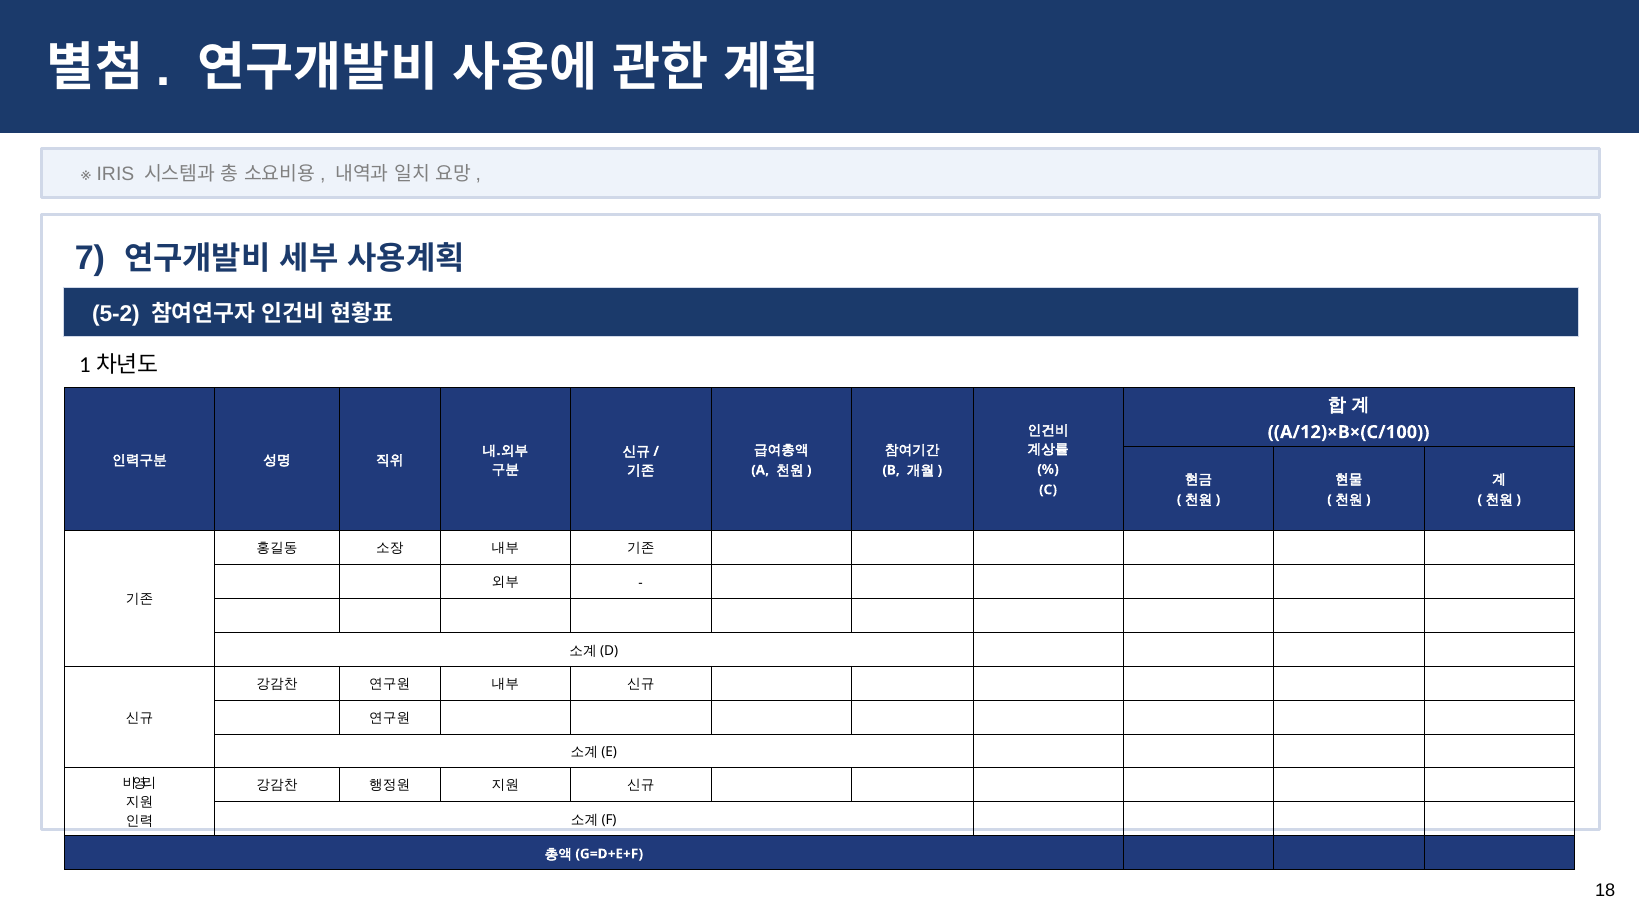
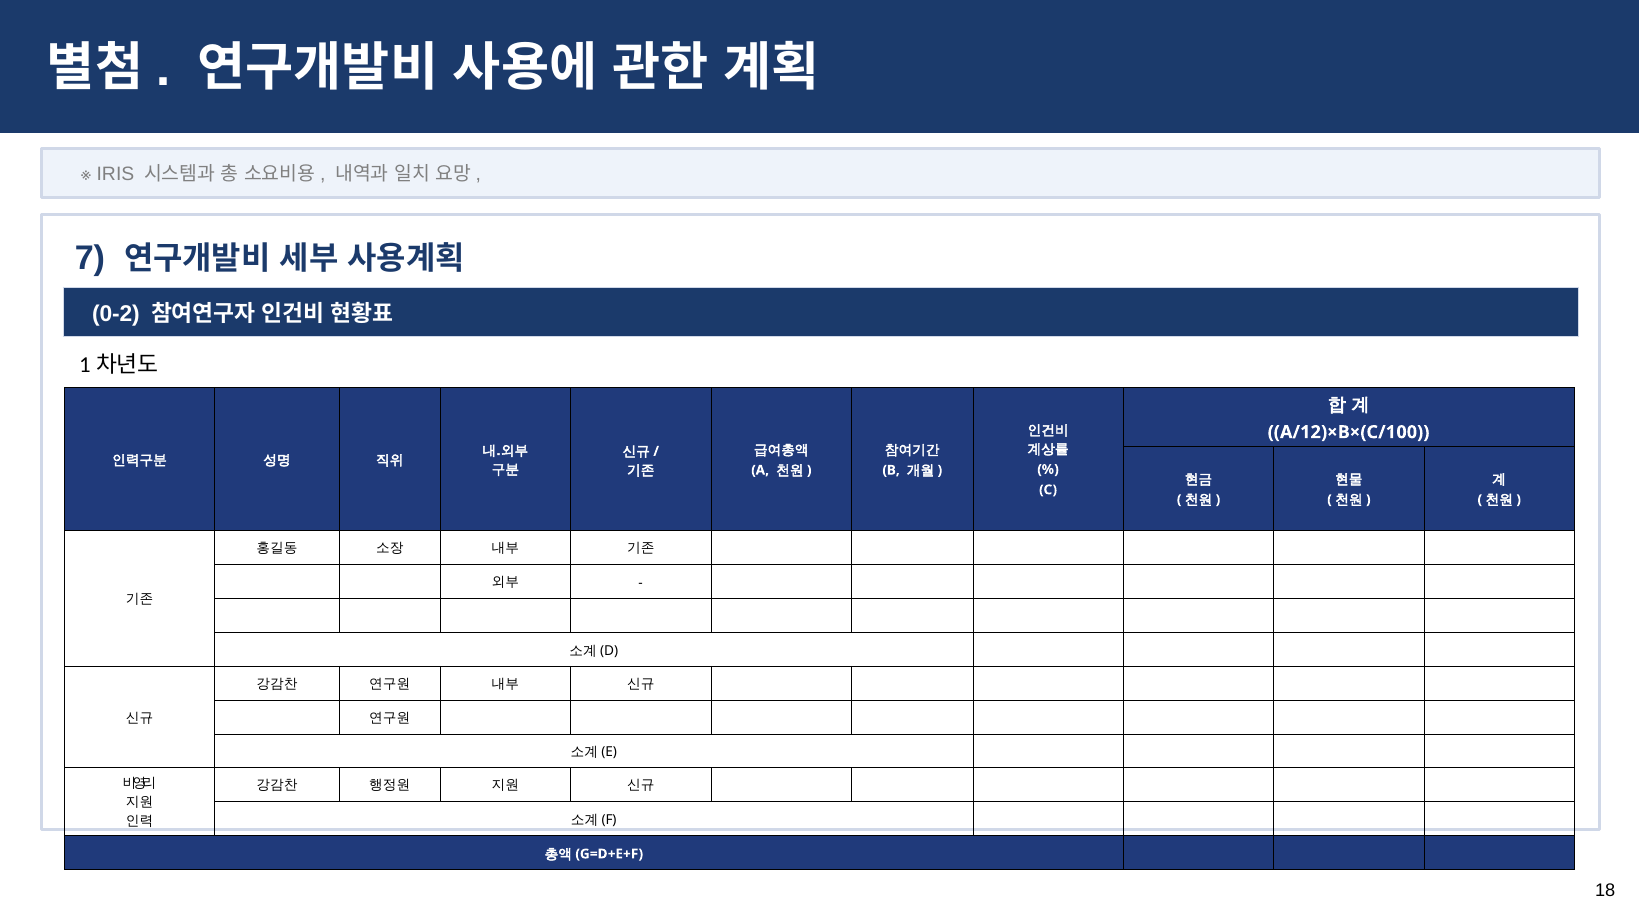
5-2: 5-2 -> 0-2 (116, 314)
